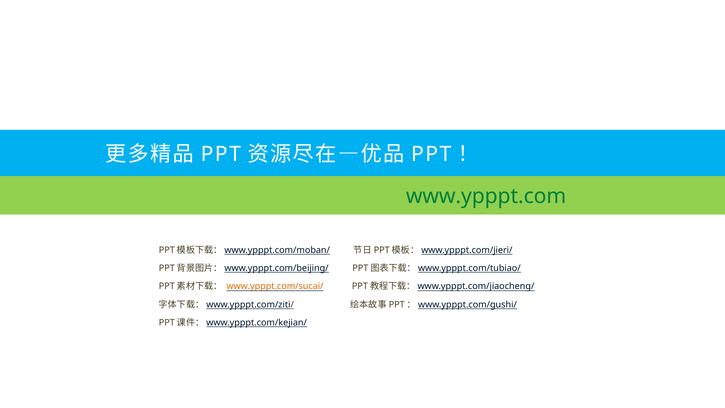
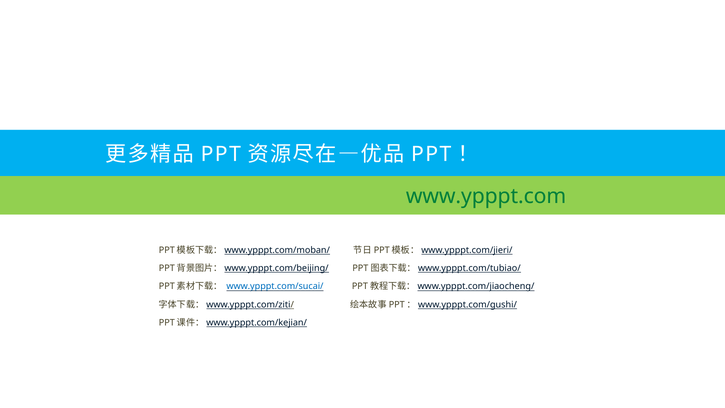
www.ypppt.com/sucai/ colour: orange -> blue (275, 286)
